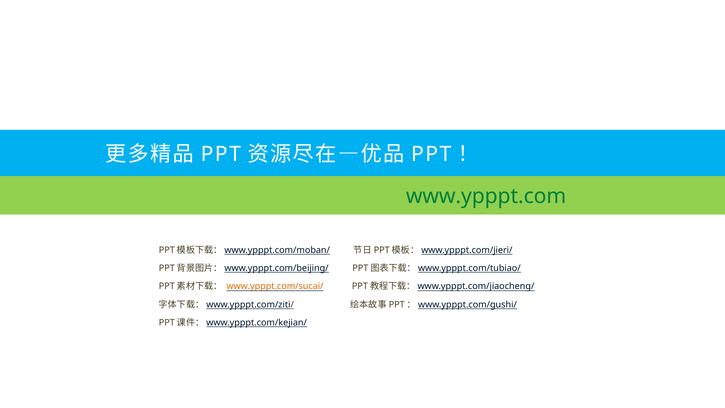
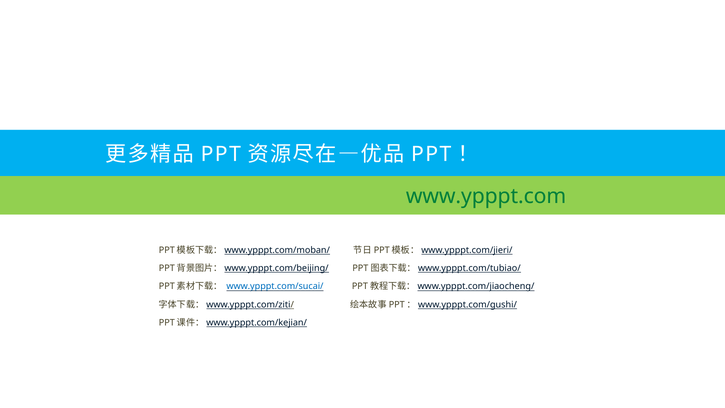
www.ypppt.com/sucai/ colour: orange -> blue (275, 286)
